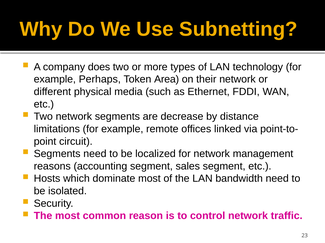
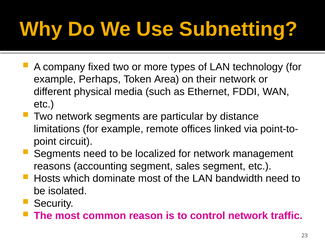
does: does -> fixed (99, 67)
decrease: decrease -> particular (182, 117)
